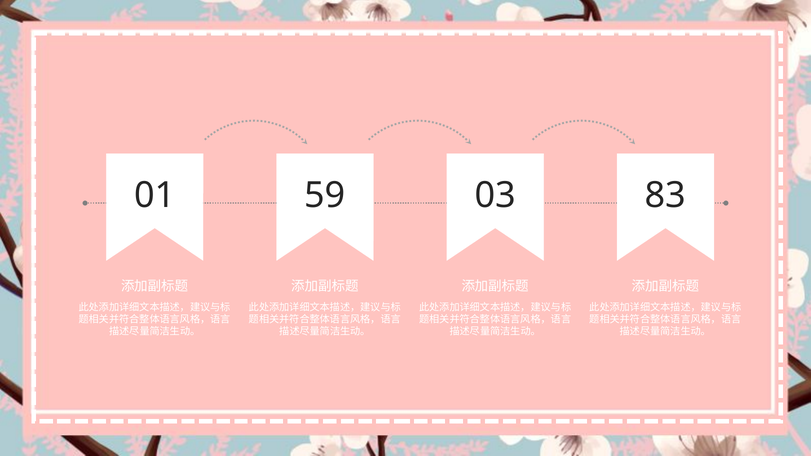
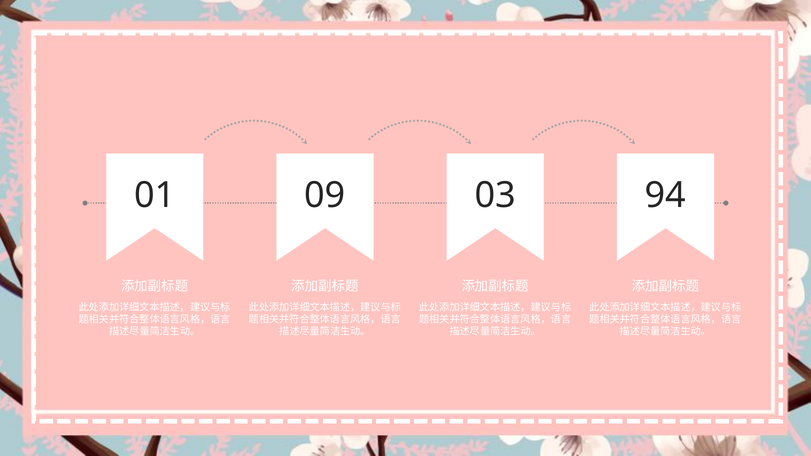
59: 59 -> 09 (325, 195)
83: 83 -> 94 (665, 195)
